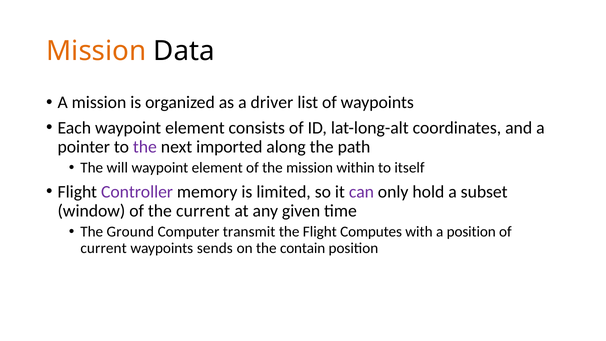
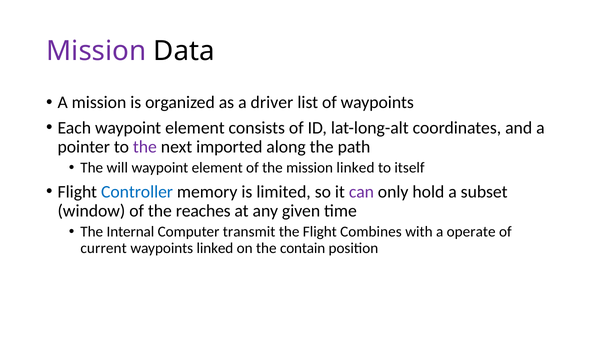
Mission colour: orange -> purple (96, 51)
mission within: within -> linked (355, 168)
Controller colour: purple -> blue (137, 192)
the current: current -> reaches (203, 211)
Ground: Ground -> Internal (130, 232)
Computes: Computes -> Combines (371, 232)
a position: position -> operate (471, 232)
waypoints sends: sends -> linked (215, 248)
